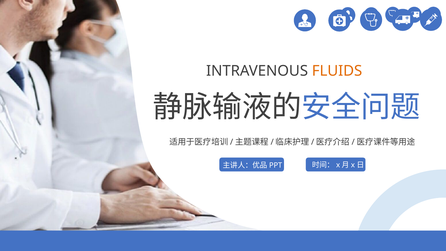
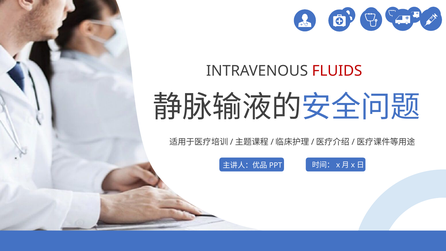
FLUIDS colour: orange -> red (337, 71)
